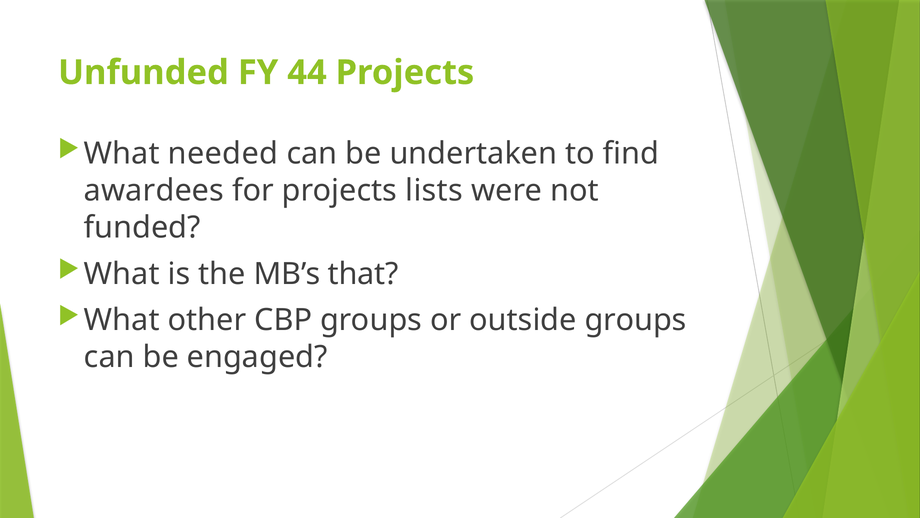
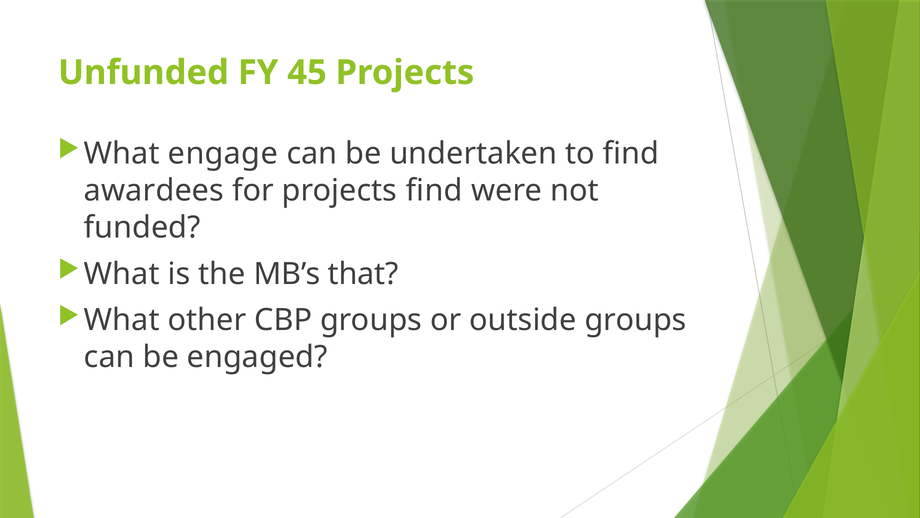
44: 44 -> 45 (307, 73)
needed: needed -> engage (223, 154)
projects lists: lists -> find (434, 190)
